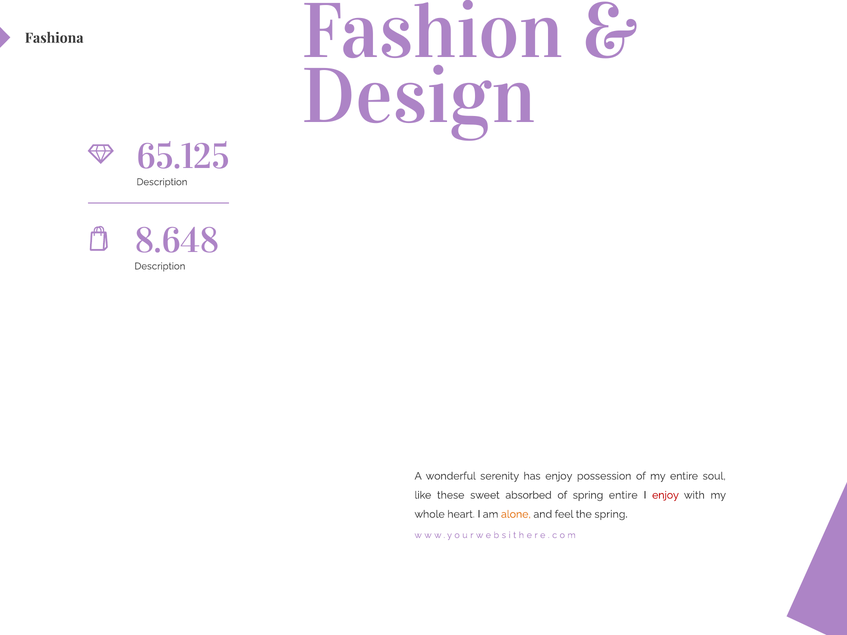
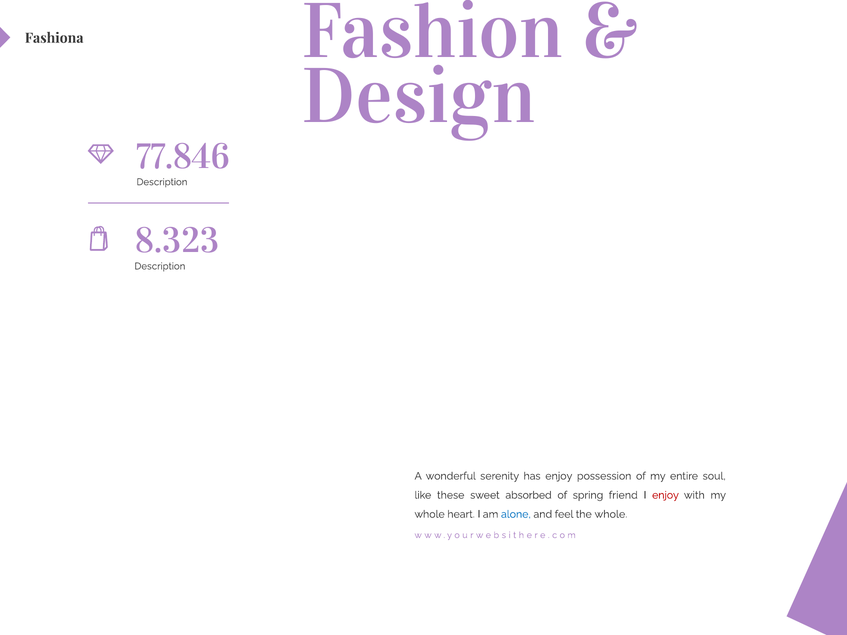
65.125: 65.125 -> 77.846 (183, 157)
8.648: 8.648 -> 8.323 (177, 241)
spring entire: entire -> friend (623, 495)
alone colour: orange -> blue (516, 514)
the spring: spring -> whole (611, 514)
